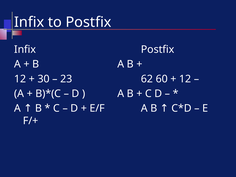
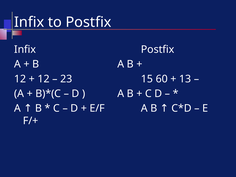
30: 30 -> 12 (44, 79)
62: 62 -> 15 (147, 79)
12: 12 -> 13 (185, 79)
